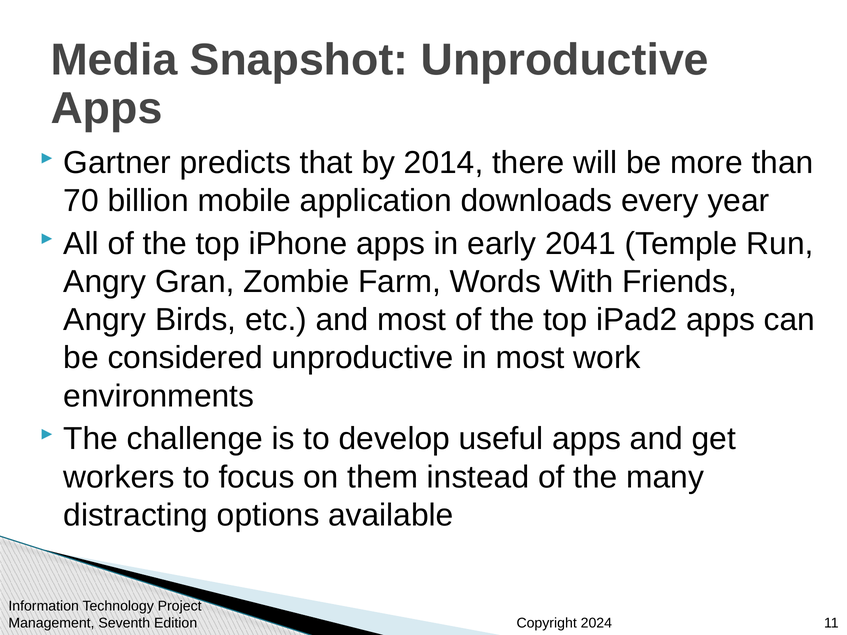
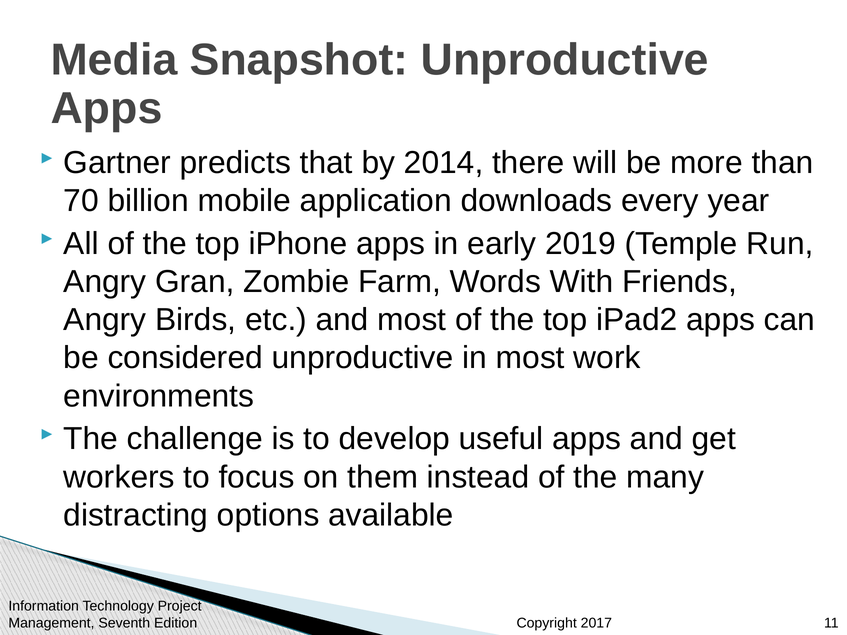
2041: 2041 -> 2019 (580, 244)
2024: 2024 -> 2017 (596, 624)
